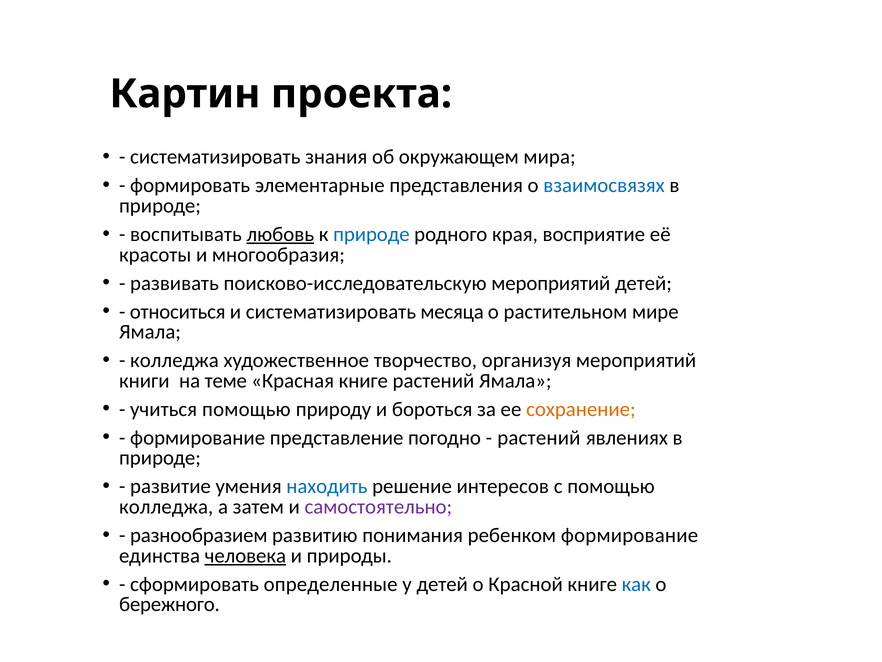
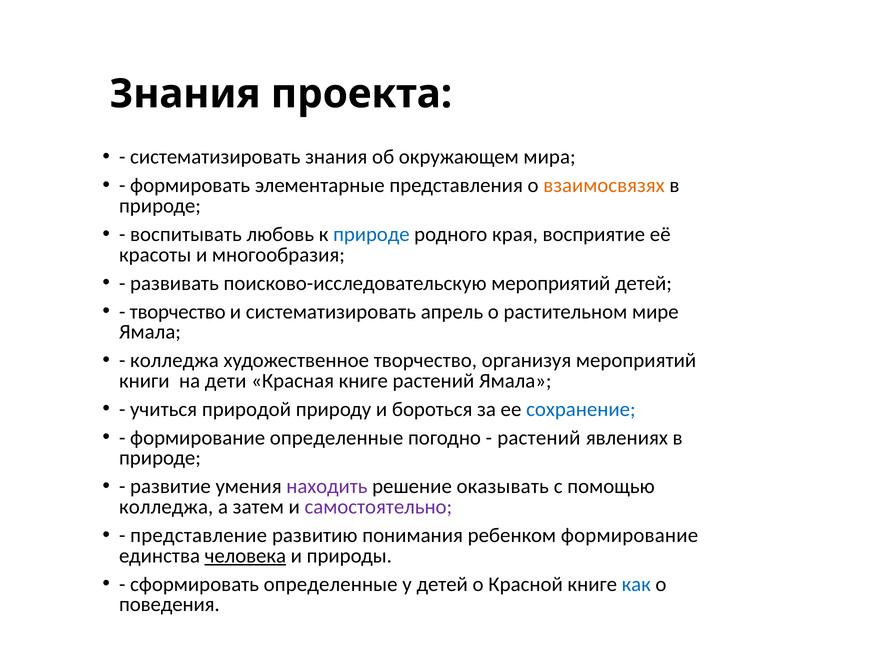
Картин: Картин -> Знания (185, 94)
взаимосвязях colour: blue -> orange (604, 185)
любовь underline: present -> none (280, 234)
относиться: относиться -> творчество (178, 311)
месяца: месяца -> апрель (452, 311)
теме: теме -> дети (226, 380)
учиться помощью: помощью -> природой (246, 409)
сохранение colour: orange -> blue (581, 409)
формирование представление: представление -> определенные (337, 437)
находить colour: blue -> purple (327, 486)
интересов: интересов -> оказывать (503, 486)
разнообразием: разнообразием -> представление (199, 535)
бережного: бережного -> поведения (169, 604)
